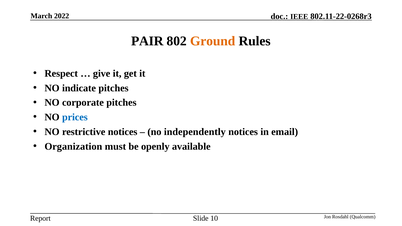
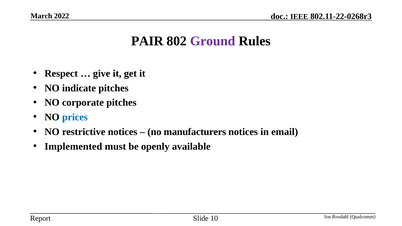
Ground colour: orange -> purple (213, 41)
independently: independently -> manufacturers (195, 132)
Organization: Organization -> Implemented (73, 146)
